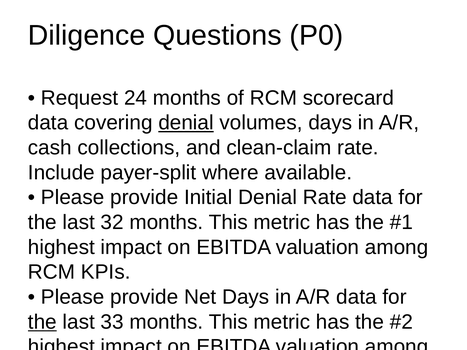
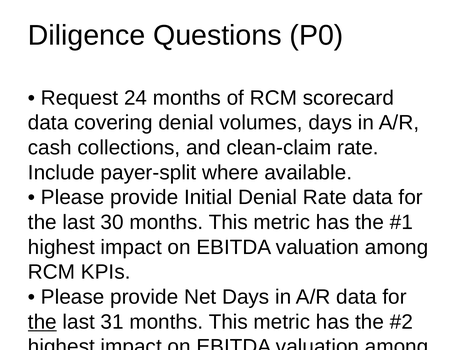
denial underline: present -> none (186, 123)
32: 32 -> 30 (112, 222)
33: 33 -> 31 (112, 322)
